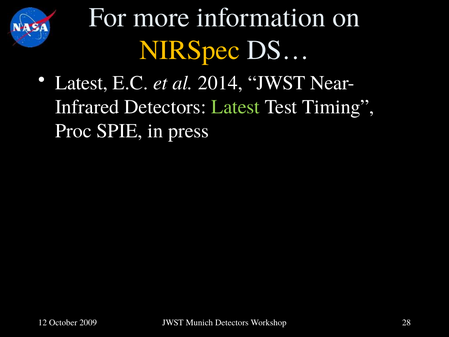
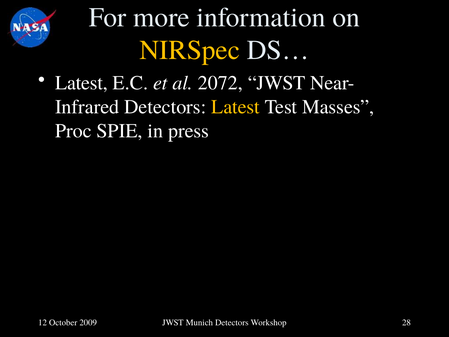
2014: 2014 -> 2072 (220, 83)
Latest colour: light green -> yellow (236, 107)
Timing: Timing -> Masses (338, 107)
